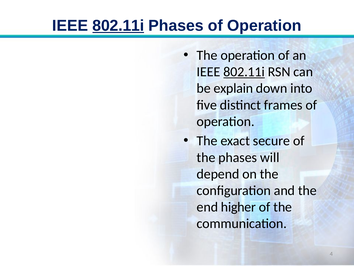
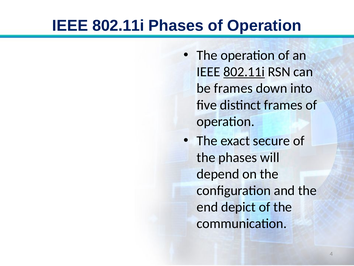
802.11i underline: present -> none (118, 26)
be explain: explain -> frames (233, 88)
higher: higher -> depict (238, 207)
